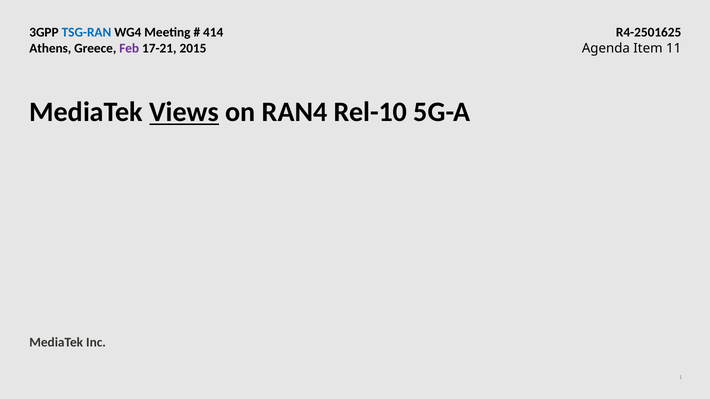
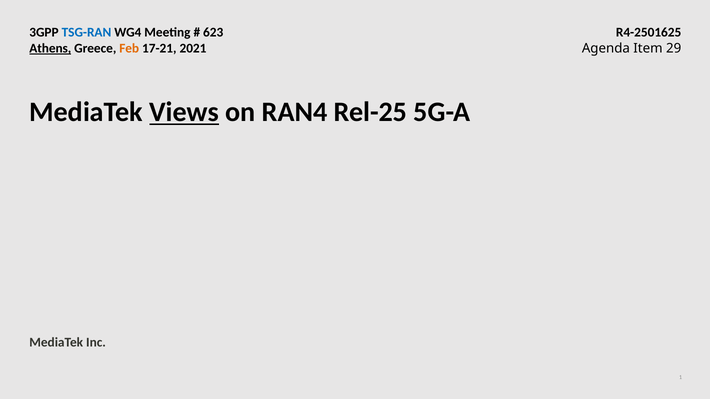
414: 414 -> 623 (213, 32)
Athens underline: none -> present (50, 48)
Feb colour: purple -> orange (129, 48)
2015: 2015 -> 2021 (193, 48)
11: 11 -> 29 (674, 48)
Rel-10: Rel-10 -> Rel-25 (370, 112)
